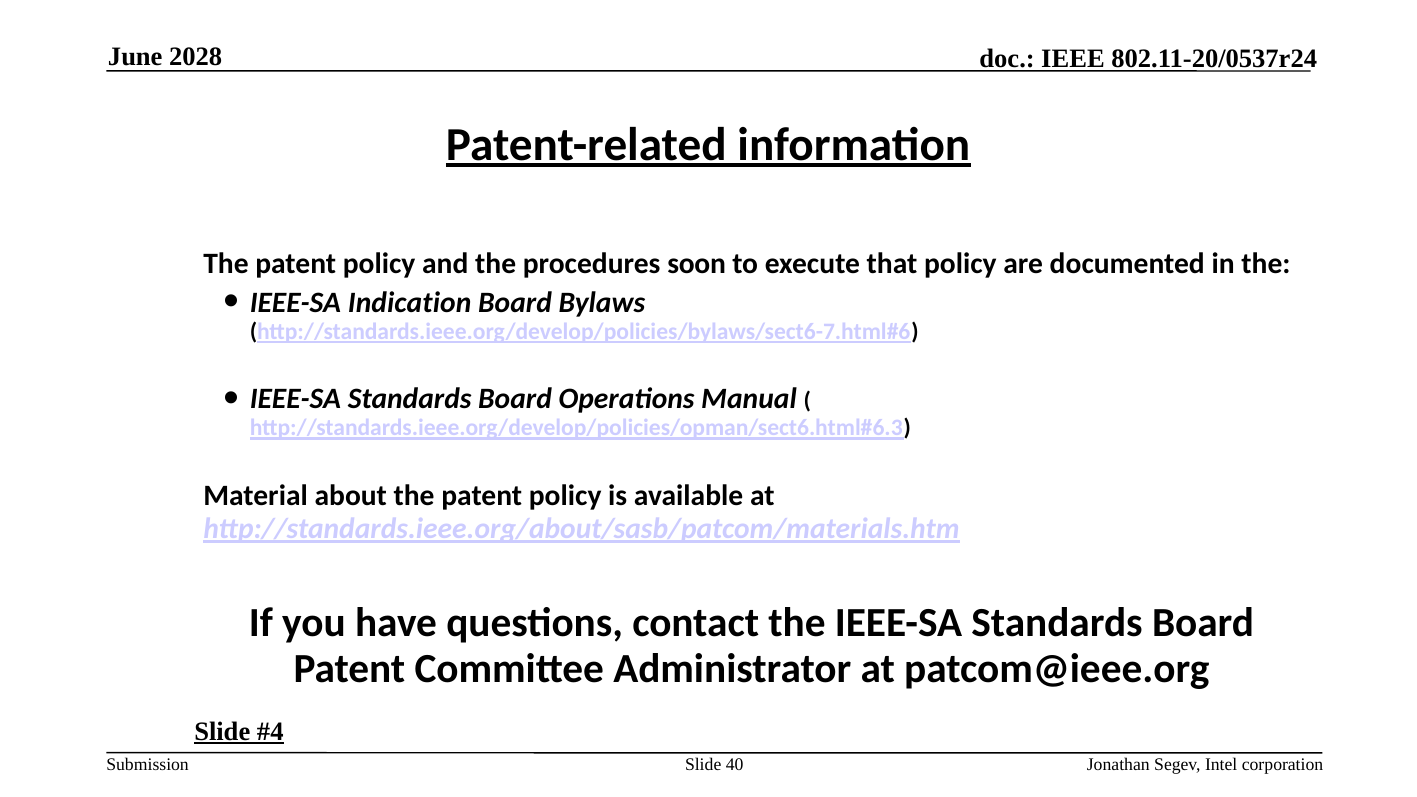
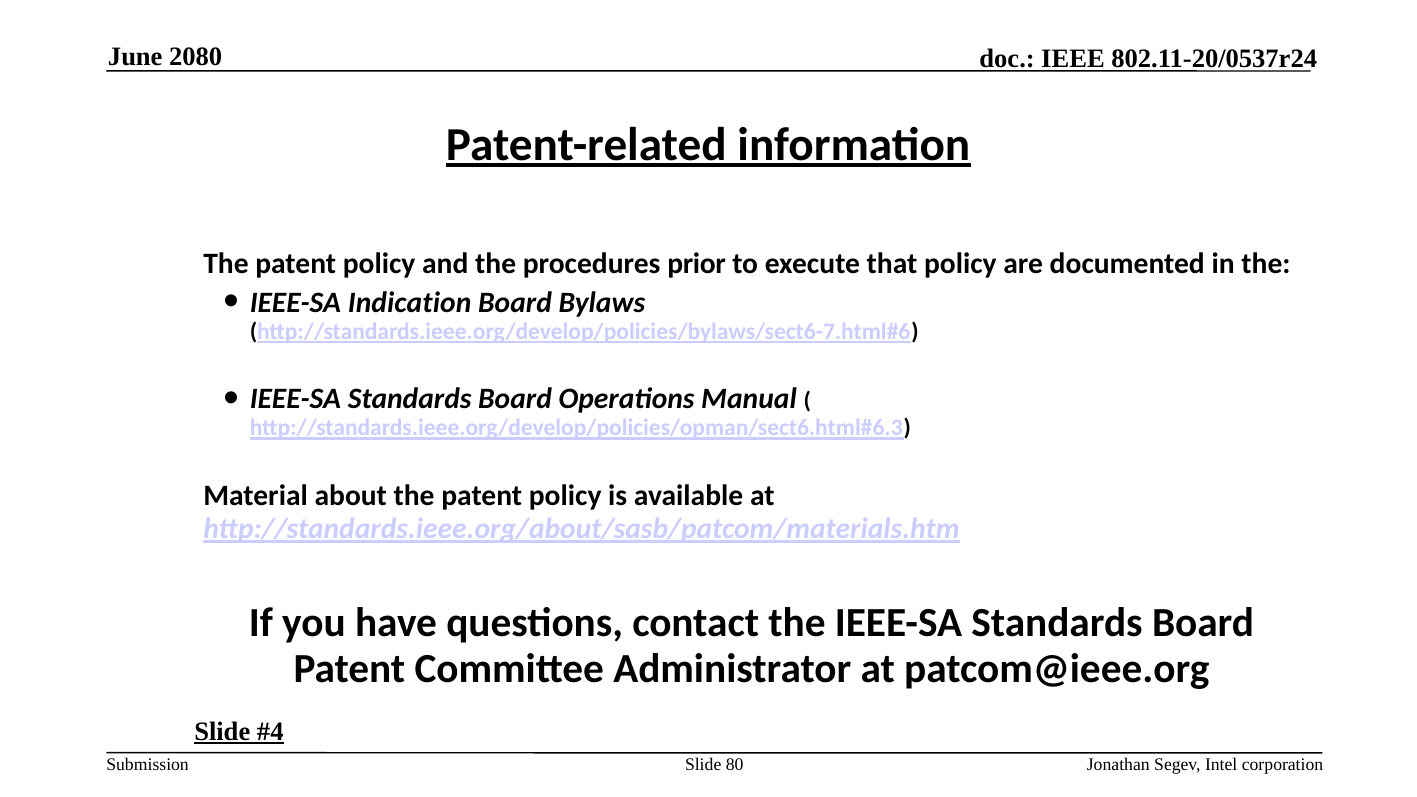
2028: 2028 -> 2080 (196, 56)
soon: soon -> prior (697, 264)
40: 40 -> 80 (735, 764)
